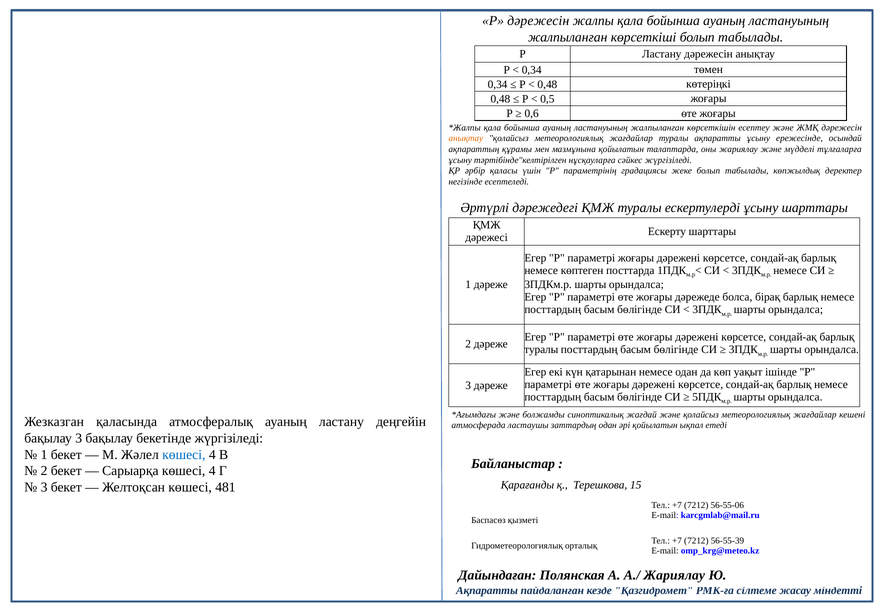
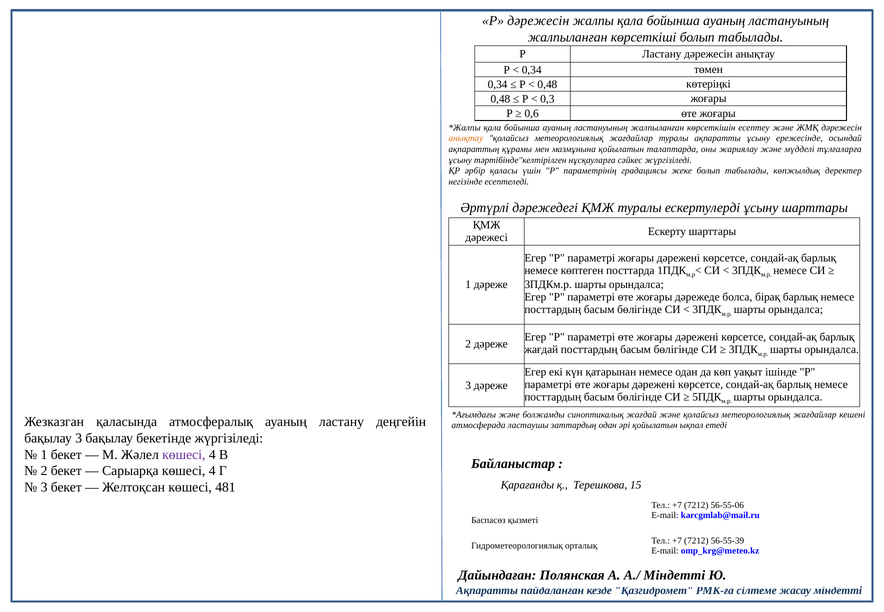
0,5: 0,5 -> 0,3 (547, 99)
туралы: туралы -> жағдай (541, 349)
көшесі colour: blue -> purple (184, 455)
А./ Жариялау: Жариялау -> Міндетті (674, 575)
